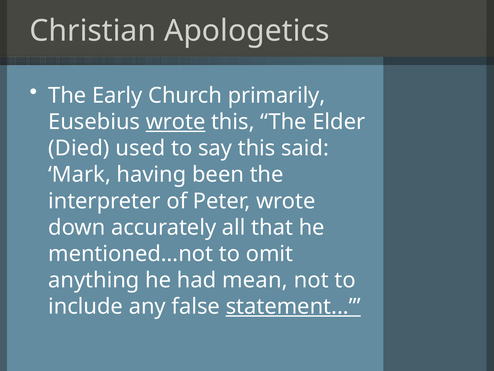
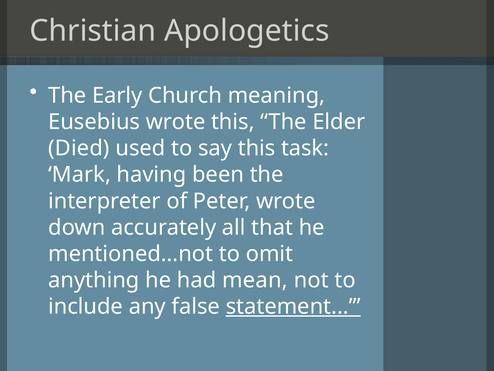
primarily: primarily -> meaning (276, 95)
wrote underline: present -> none (176, 122)
said: said -> task (305, 148)
